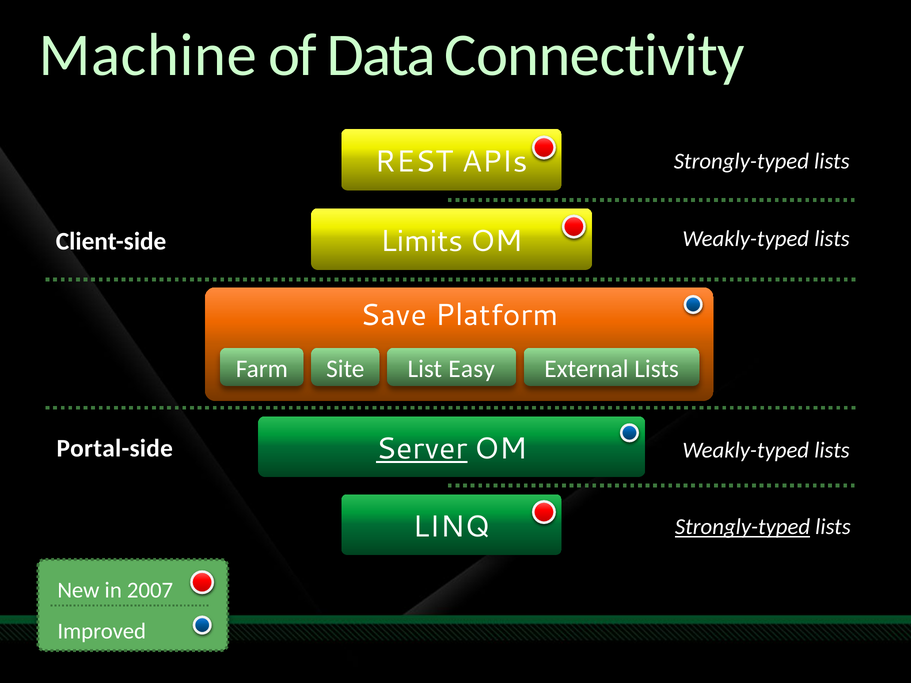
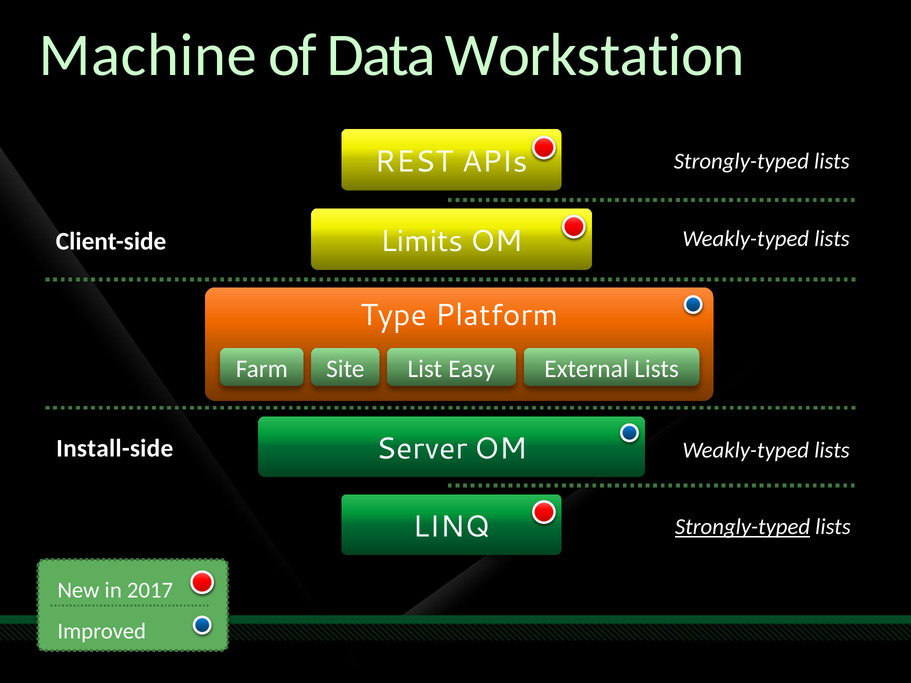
Connectivity: Connectivity -> Workstation (595, 55)
Save: Save -> Type (394, 315)
Server underline: present -> none (422, 449)
Portal-side: Portal-side -> Install-side (115, 449)
2007: 2007 -> 2017 (150, 590)
